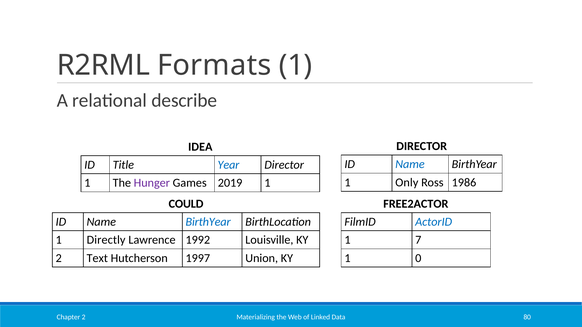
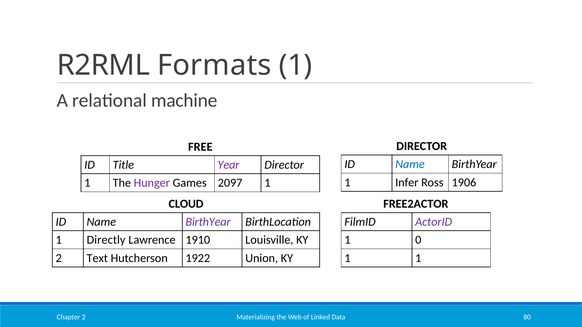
describe: describe -> machine (184, 101)
IDEA: IDEA -> FREE (200, 147)
Year colour: blue -> purple (228, 165)
Only: Only -> Infer (407, 183)
1986: 1986 -> 1906 (464, 183)
2019: 2019 -> 2097 (230, 183)
COULD: COULD -> CLOUD (186, 204)
BirthYear colour: blue -> purple (208, 222)
ActorID colour: blue -> purple (434, 222)
1992: 1992 -> 1910 (198, 240)
7: 7 -> 0 (418, 240)
1997: 1997 -> 1922 (198, 258)
1 0: 0 -> 1 (418, 258)
